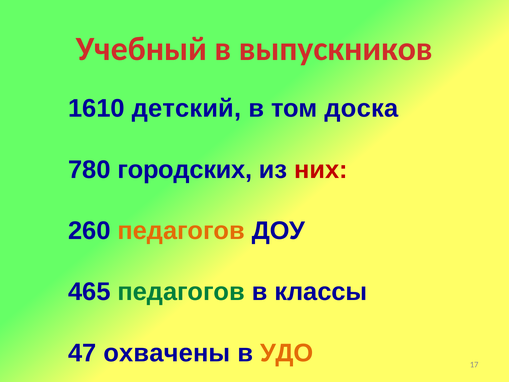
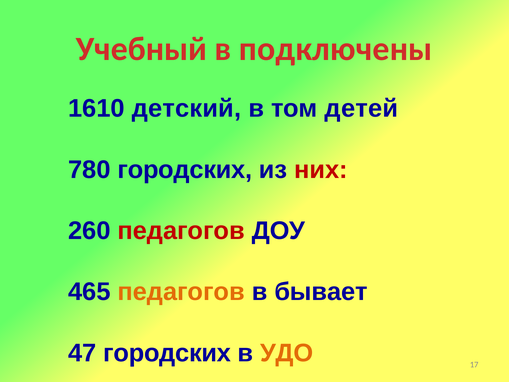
выпускников: выпускников -> подключены (336, 49)
доска: доска -> детей (361, 108)
педагогов colour: orange -> red (181, 231)
педагогов colour: green -> orange (181, 292)
классы: классы -> бывает (321, 292)
47 охвачены: охвачены -> городских (167, 353)
